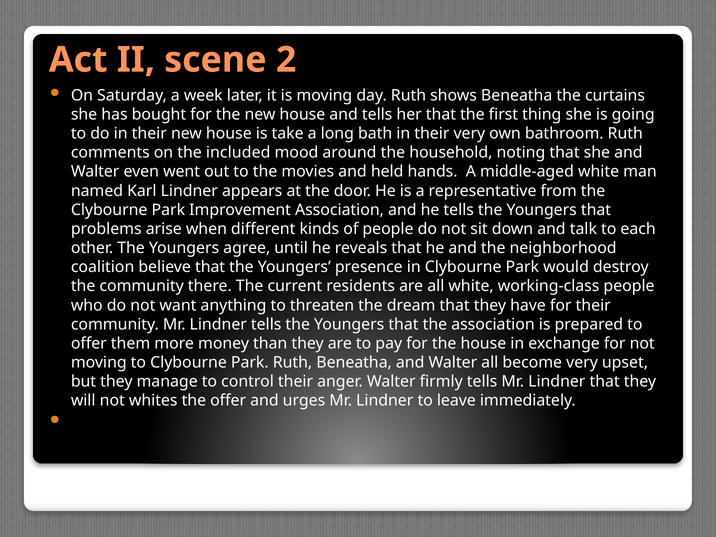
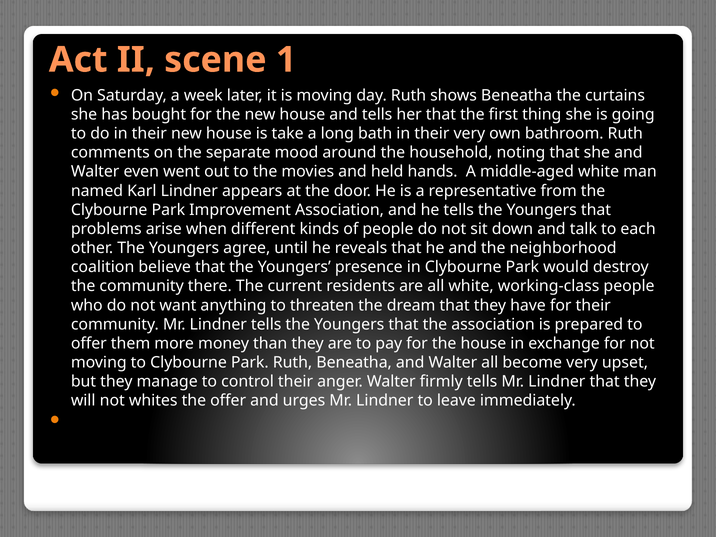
2: 2 -> 1 (286, 60)
included: included -> separate (238, 153)
